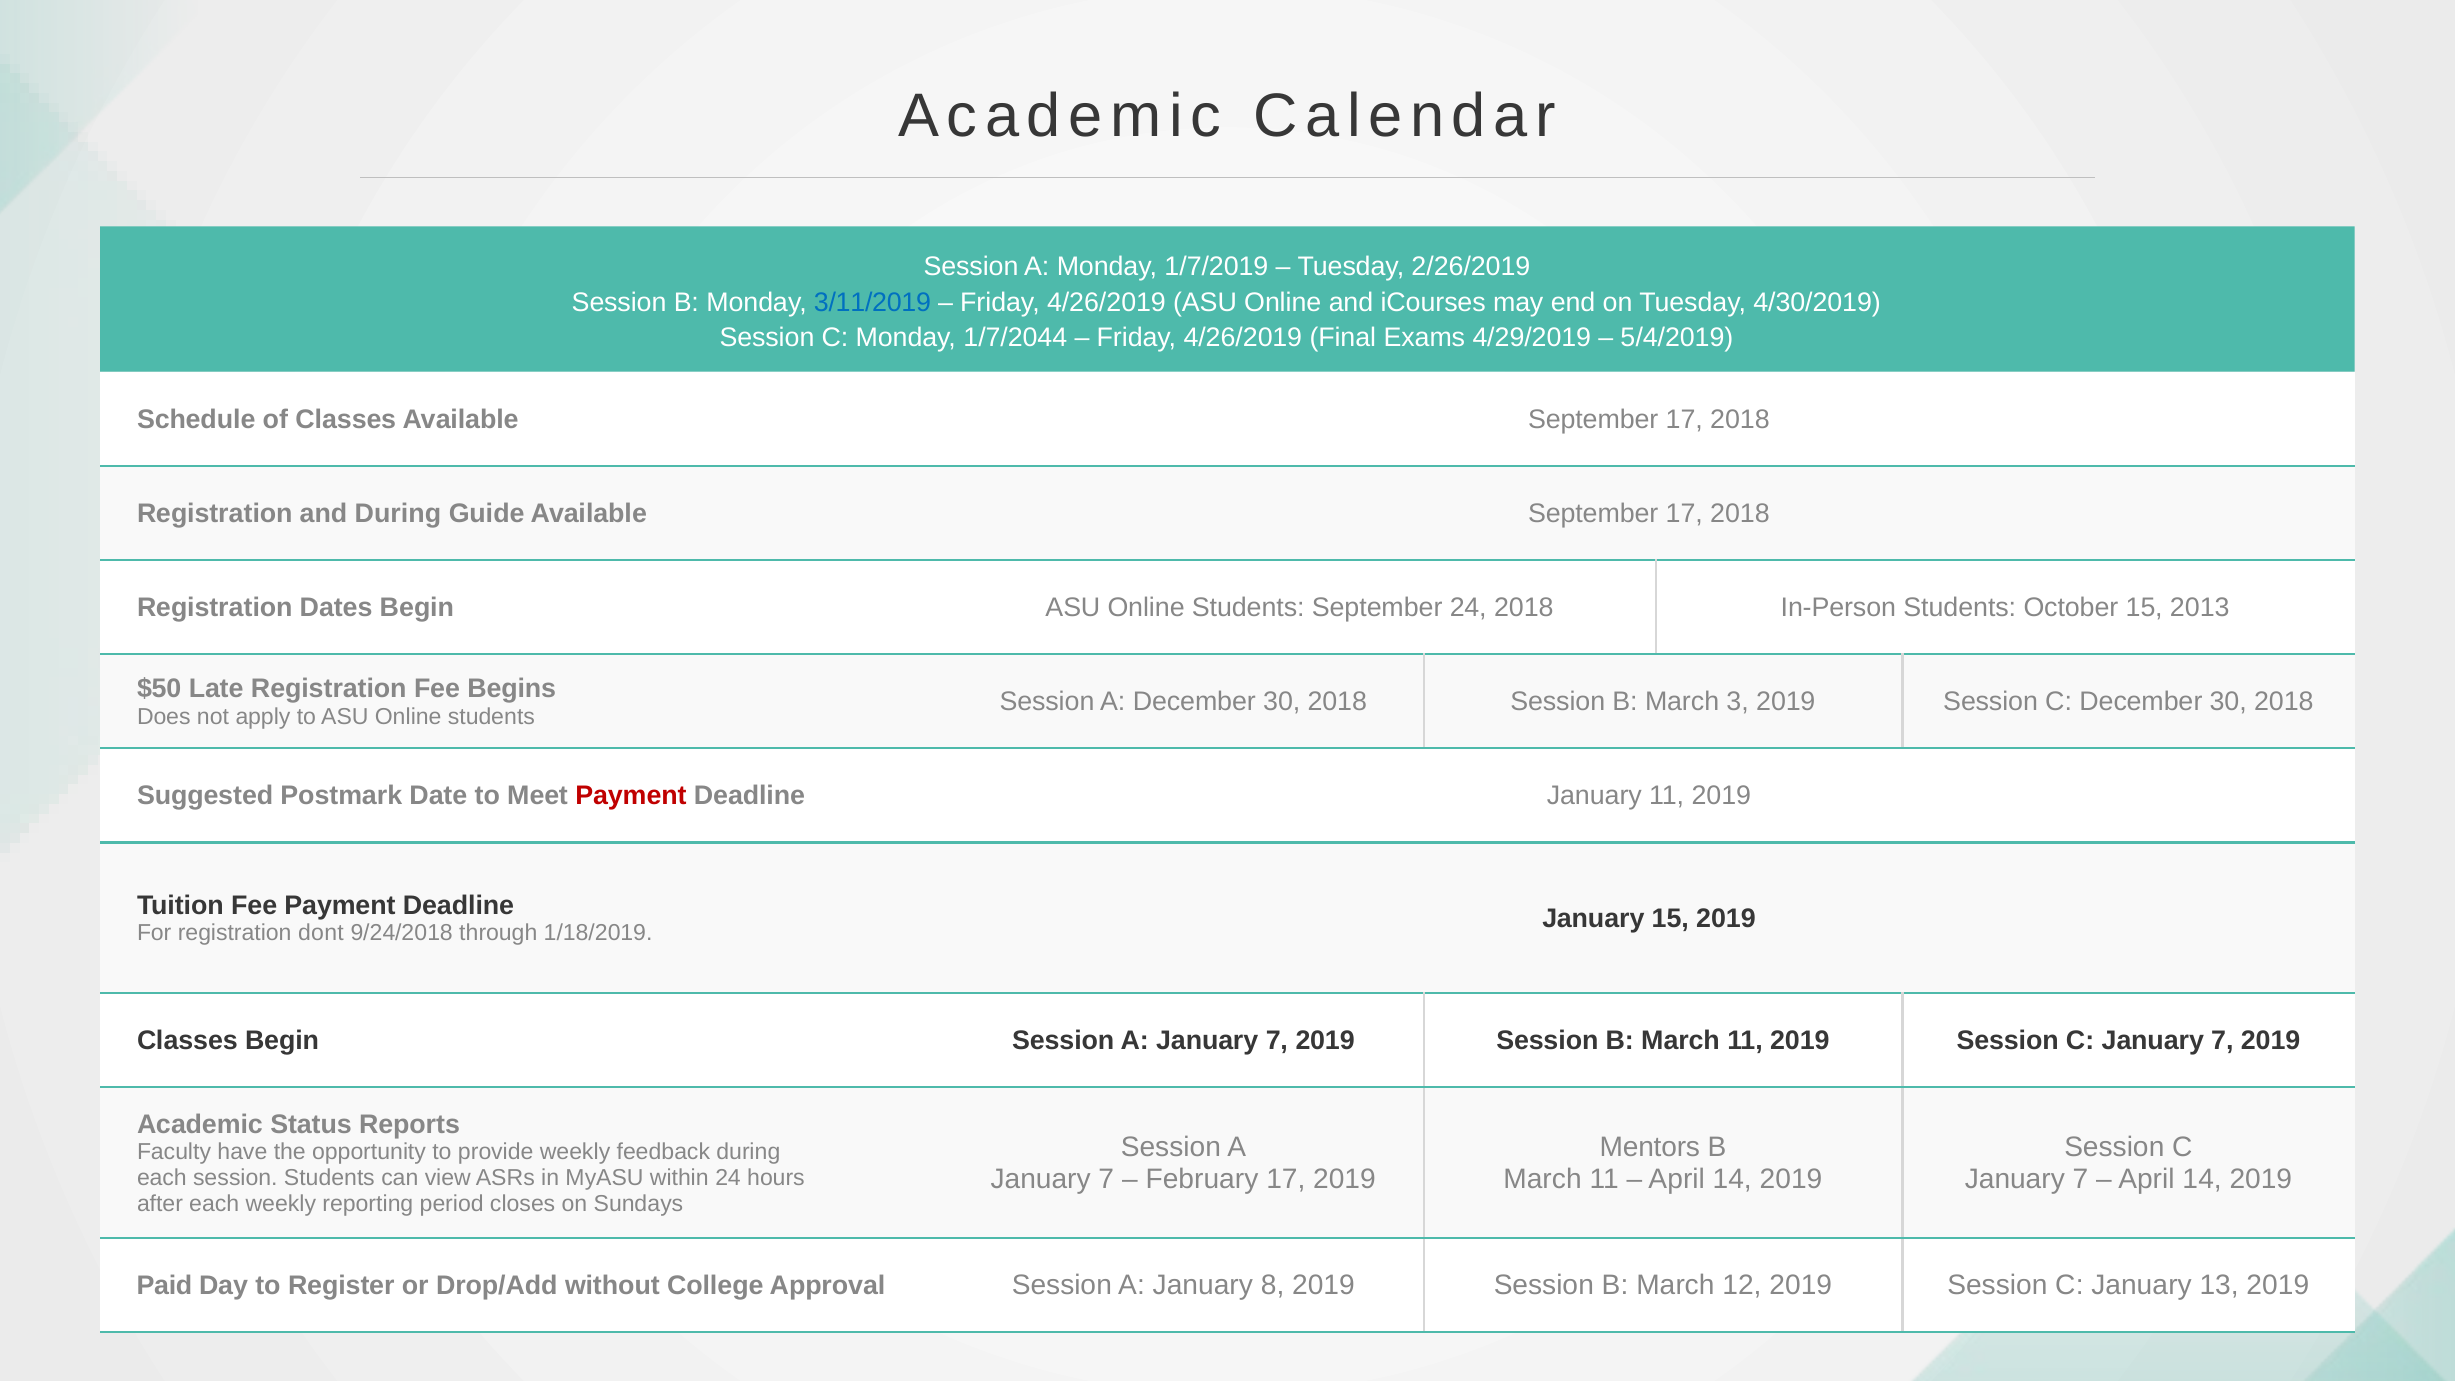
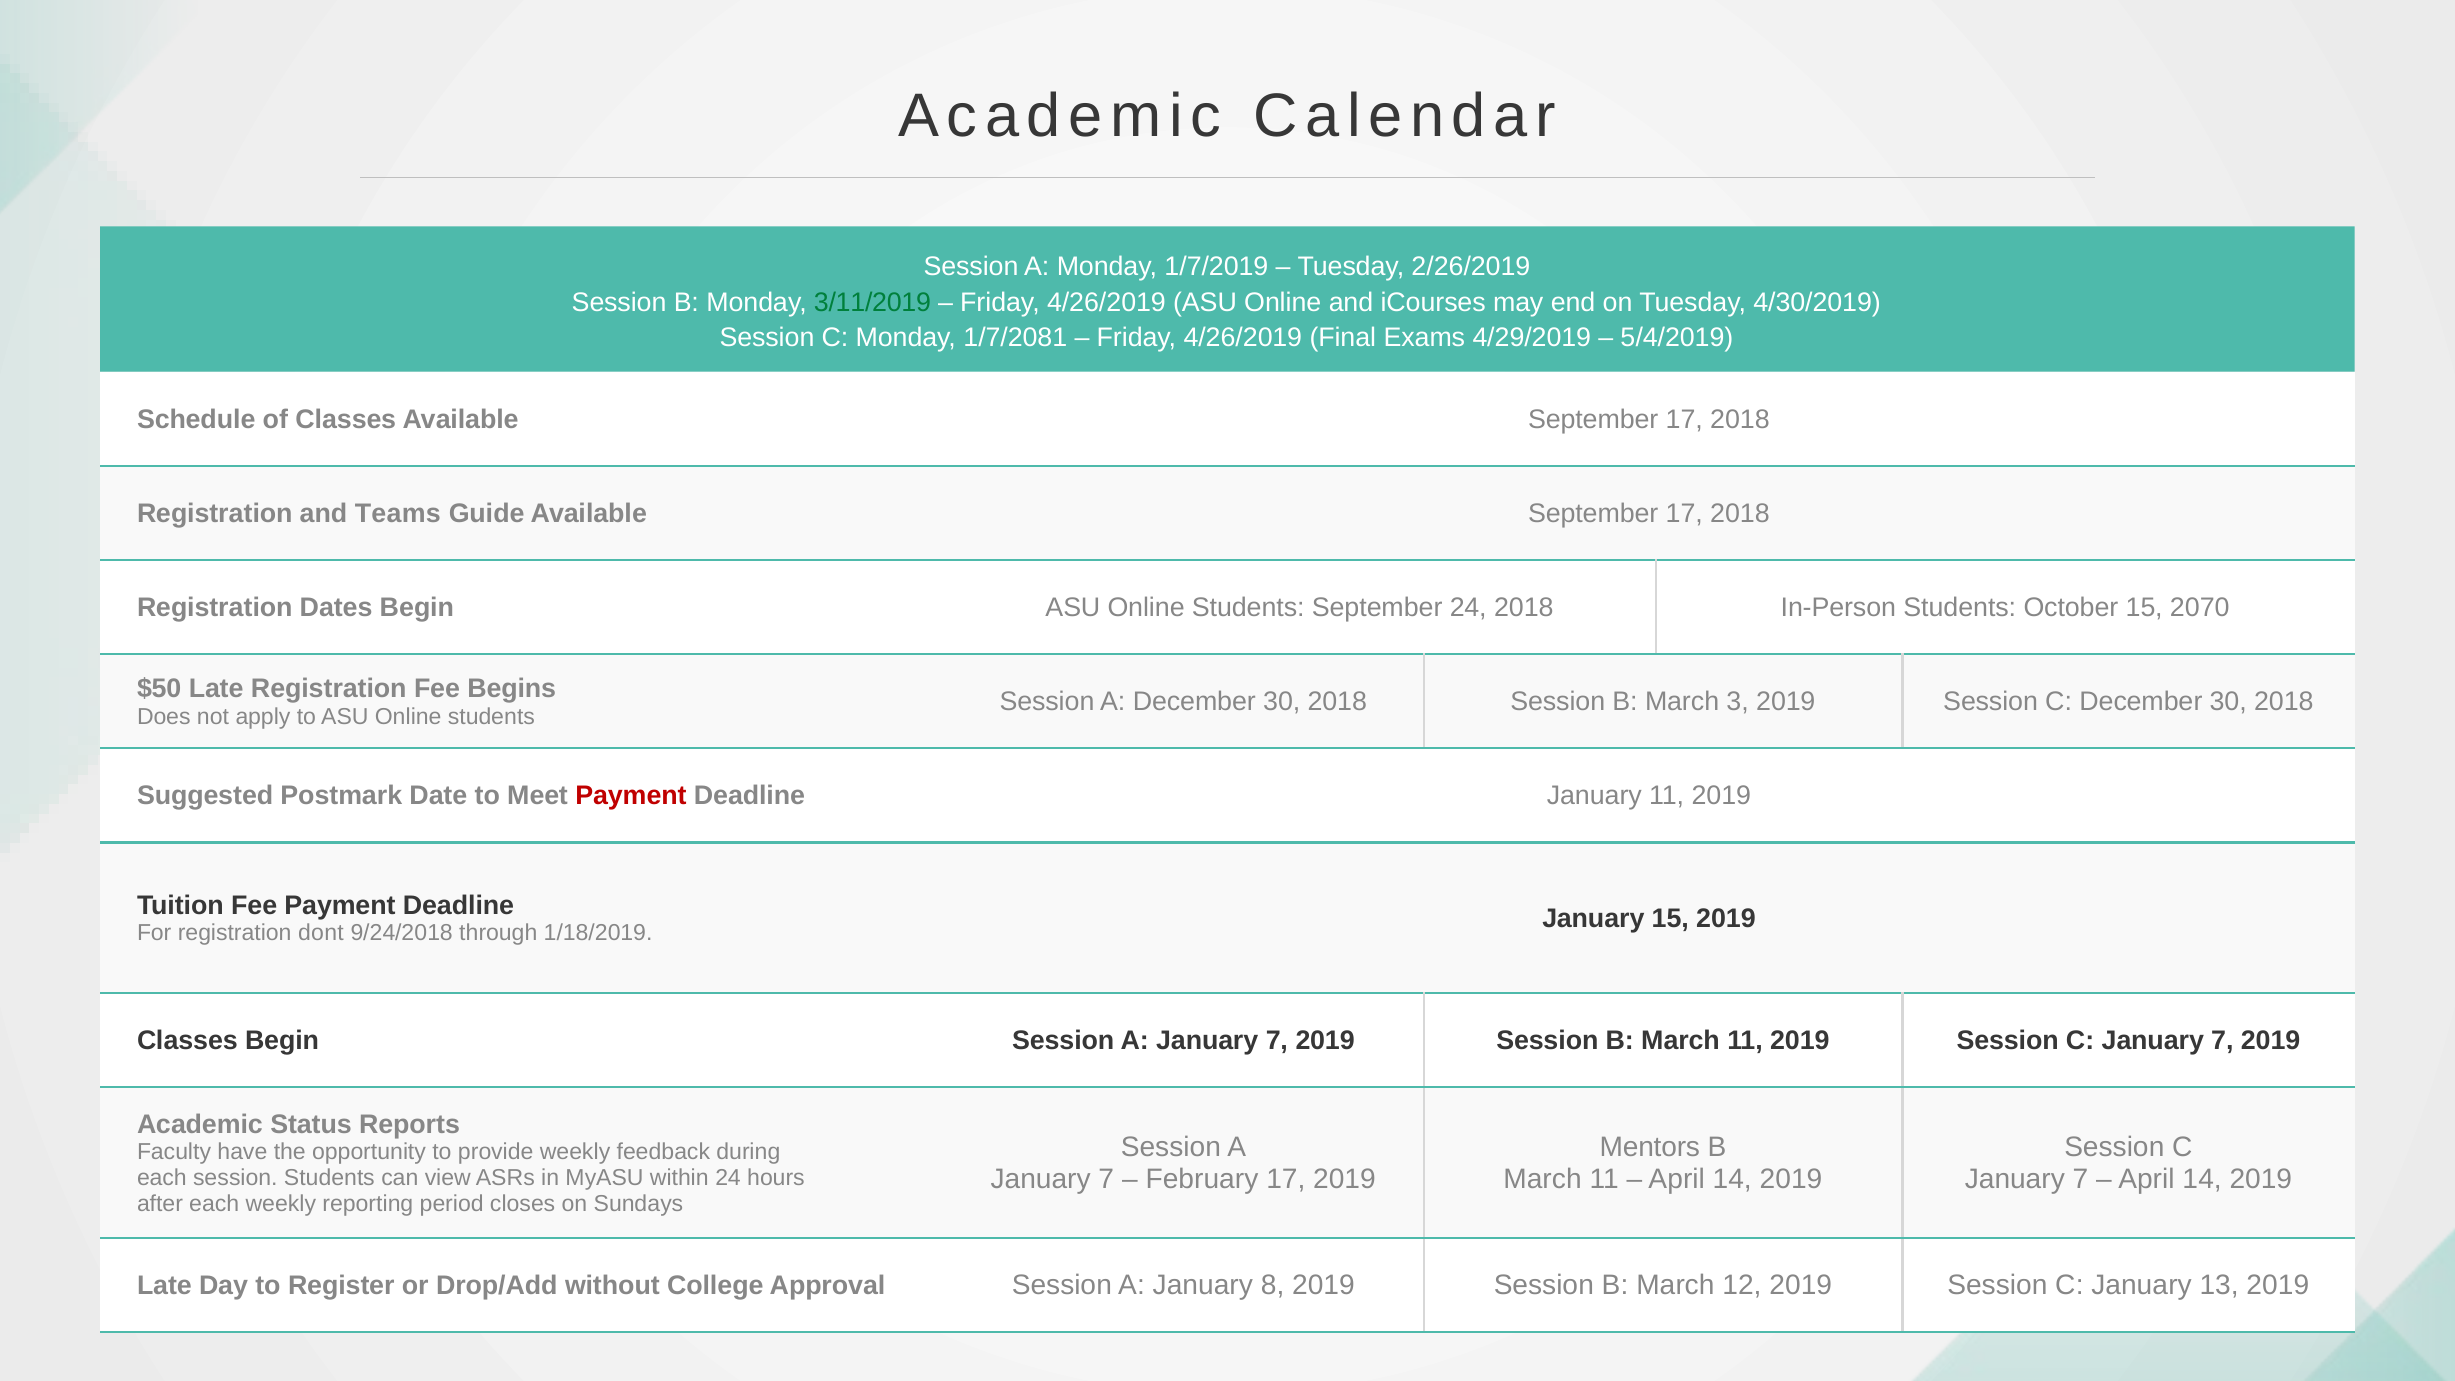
3/11/2019 colour: blue -> green (872, 302)
1/7/2044: 1/7/2044 -> 1/7/2081 (1015, 338)
and During: During -> Teams (398, 513)
2013: 2013 -> 2070 (2200, 608)
Paid: Paid -> Late (164, 1286)
